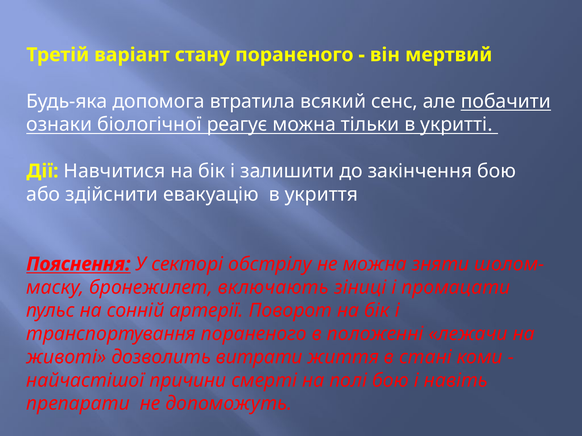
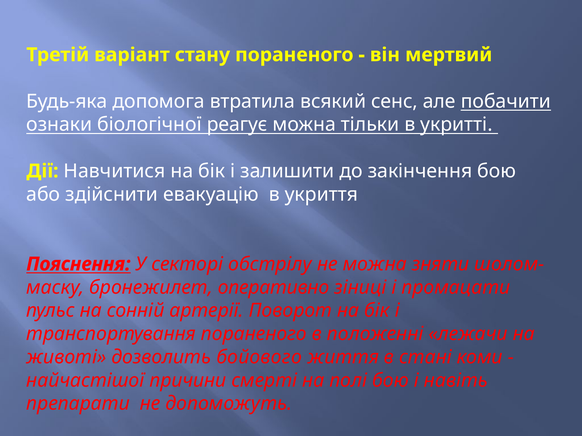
включають: включають -> оперативно (274, 288)
витрати: витрати -> бойового (259, 357)
